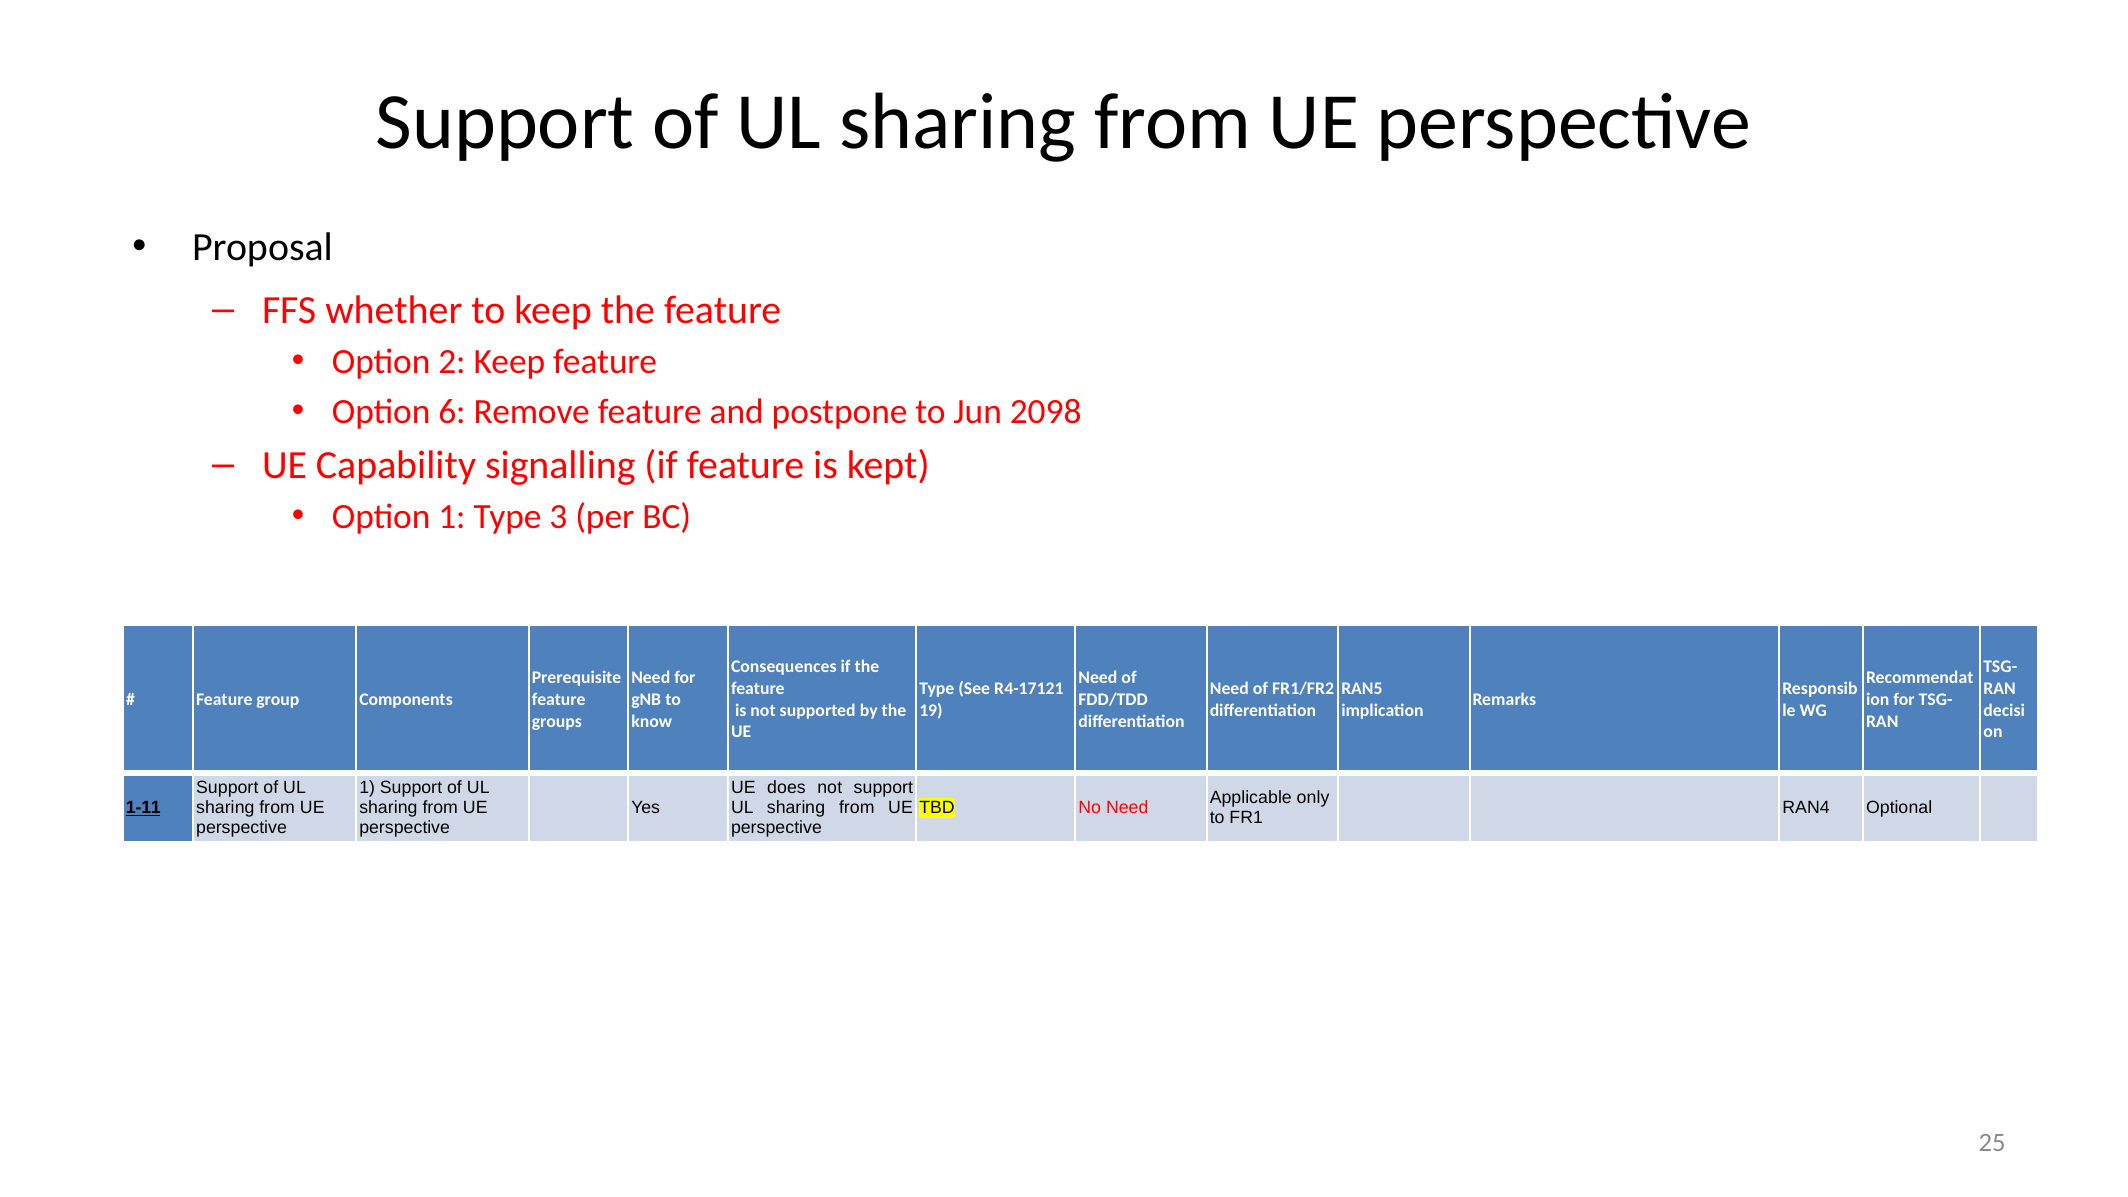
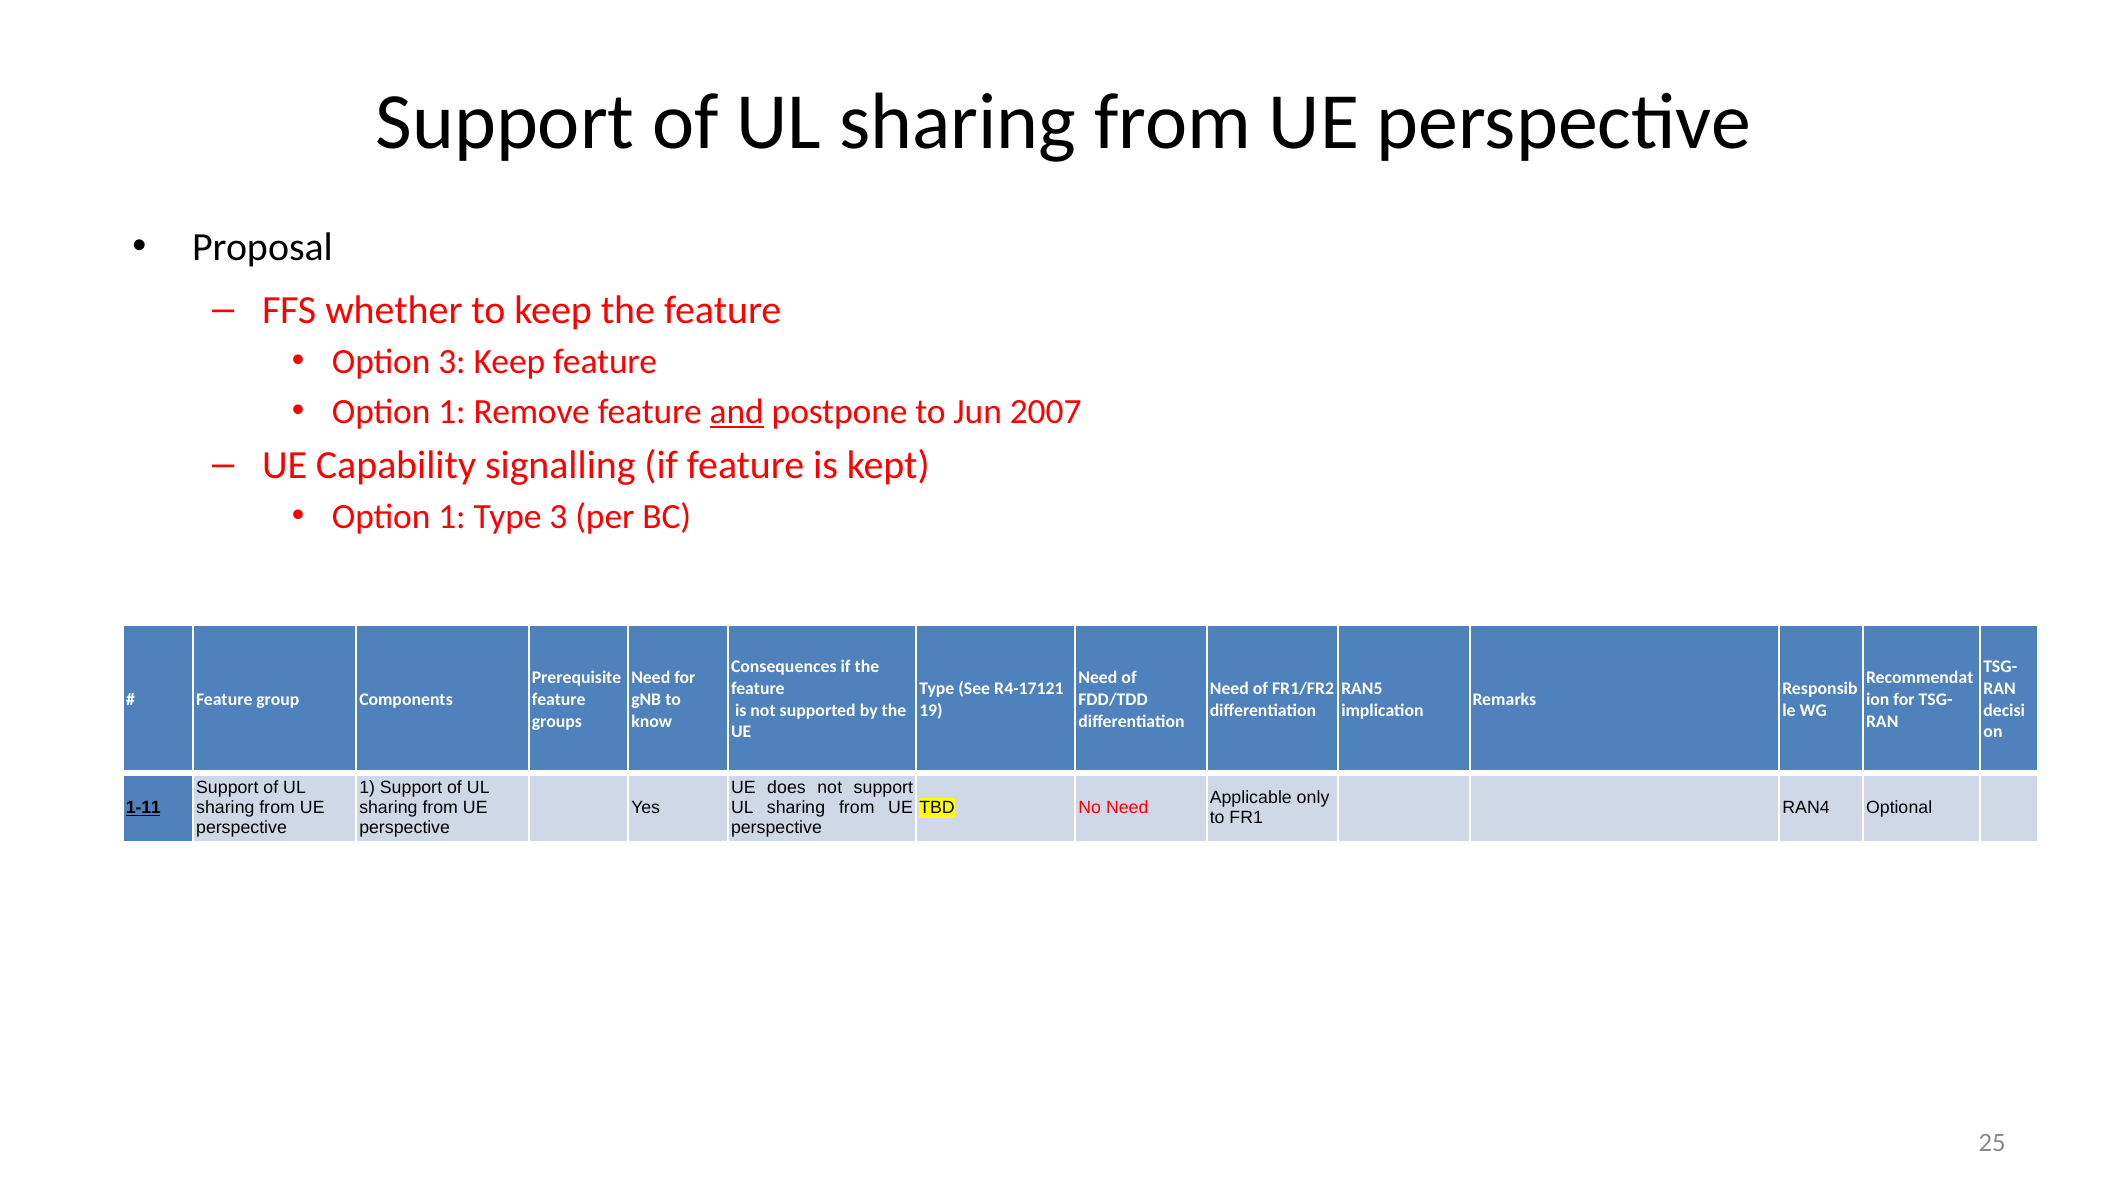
Option 2: 2 -> 3 (452, 362)
6: 6 -> 1 (452, 412)
and underline: none -> present (737, 412)
2098: 2098 -> 2007 (1046, 412)
